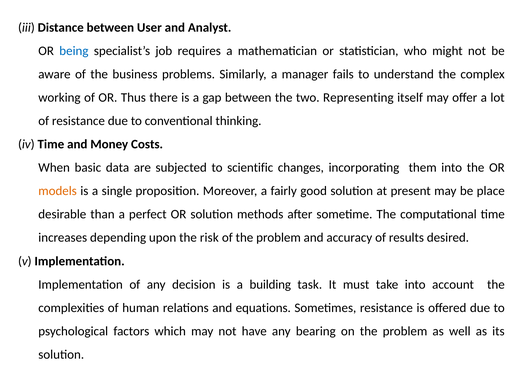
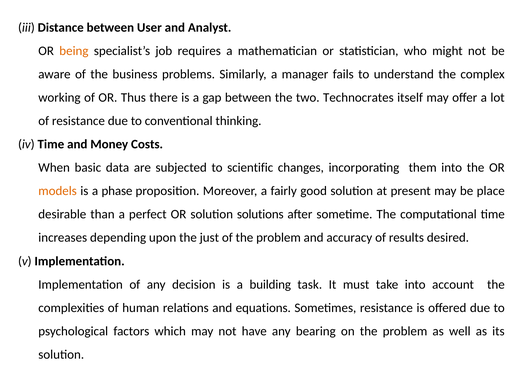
being colour: blue -> orange (74, 51)
Representing: Representing -> Technocrates (358, 98)
single: single -> phase (117, 191)
methods: methods -> solutions (260, 215)
risk: risk -> just (209, 238)
